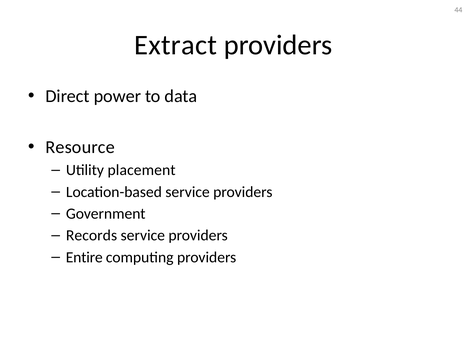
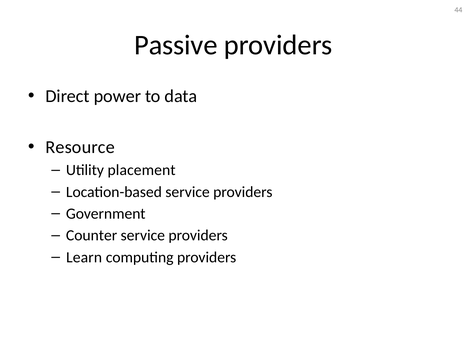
Extract: Extract -> Passive (176, 45)
Records: Records -> Counter (92, 236)
Entire: Entire -> Learn (84, 257)
